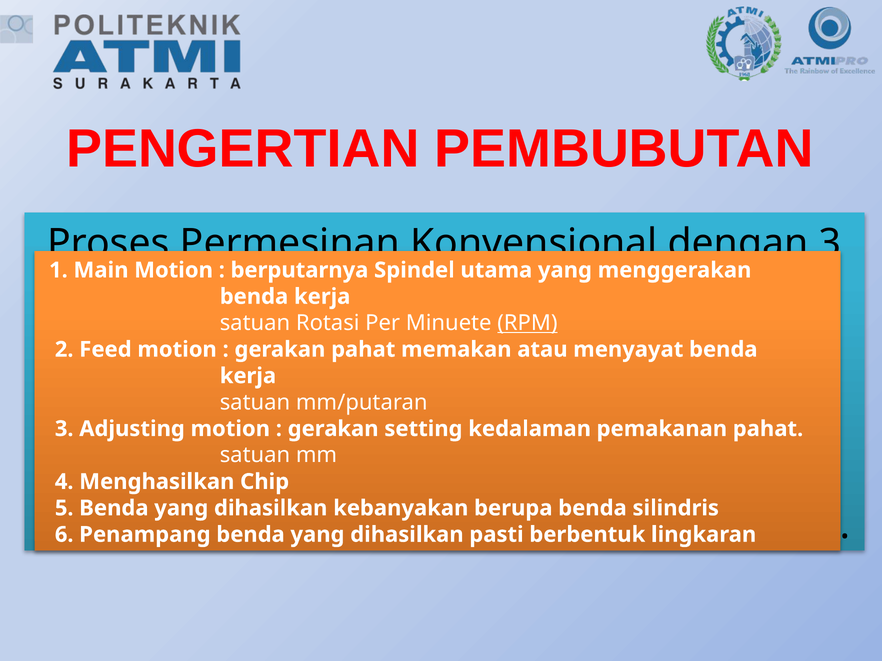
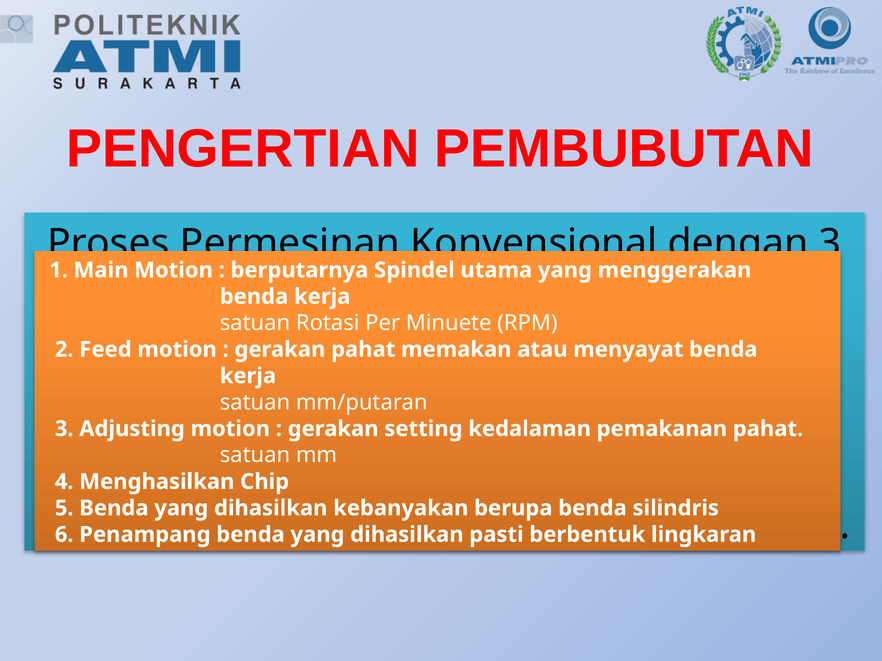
RPM underline: present -> none (527, 323)
